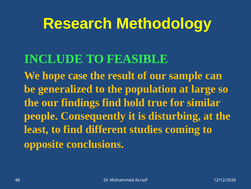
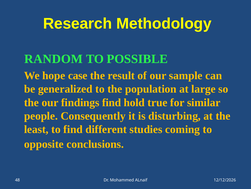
INCLUDE: INCLUDE -> RANDOM (54, 59)
FEASIBLE: FEASIBLE -> POSSIBLE (137, 59)
